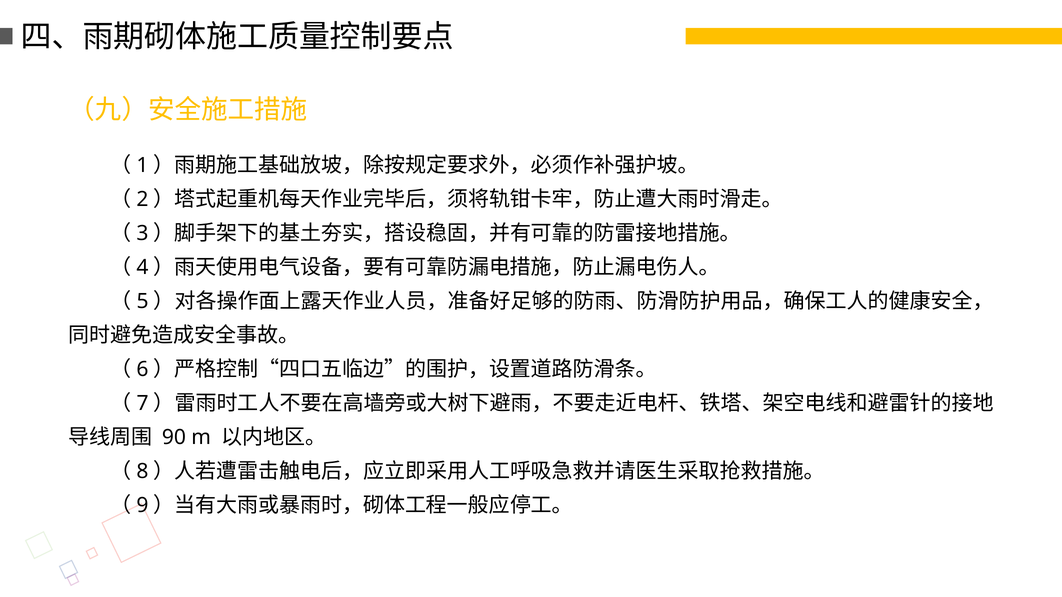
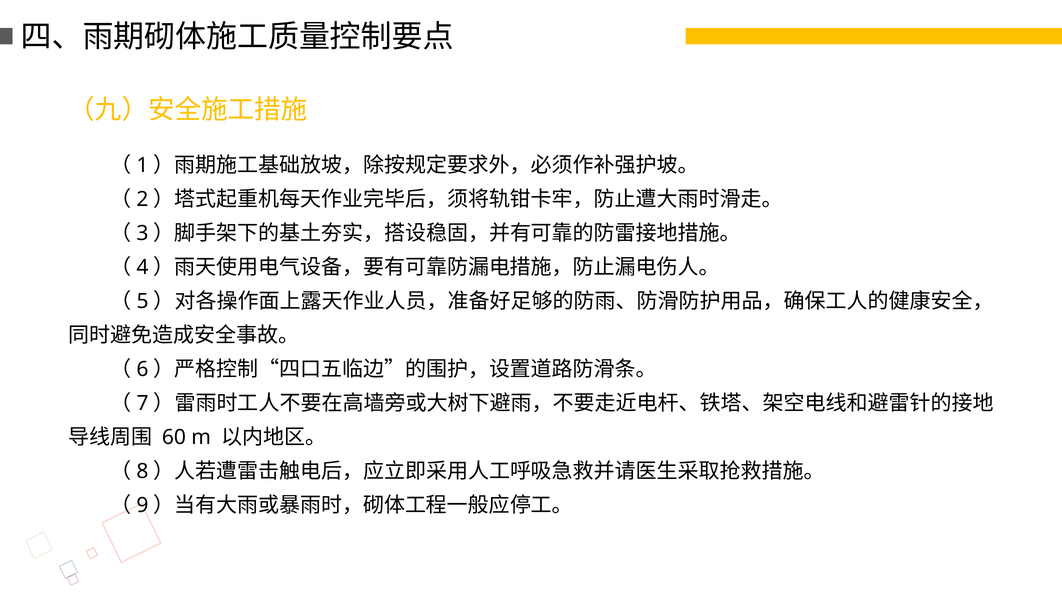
90: 90 -> 60 (174, 438)
